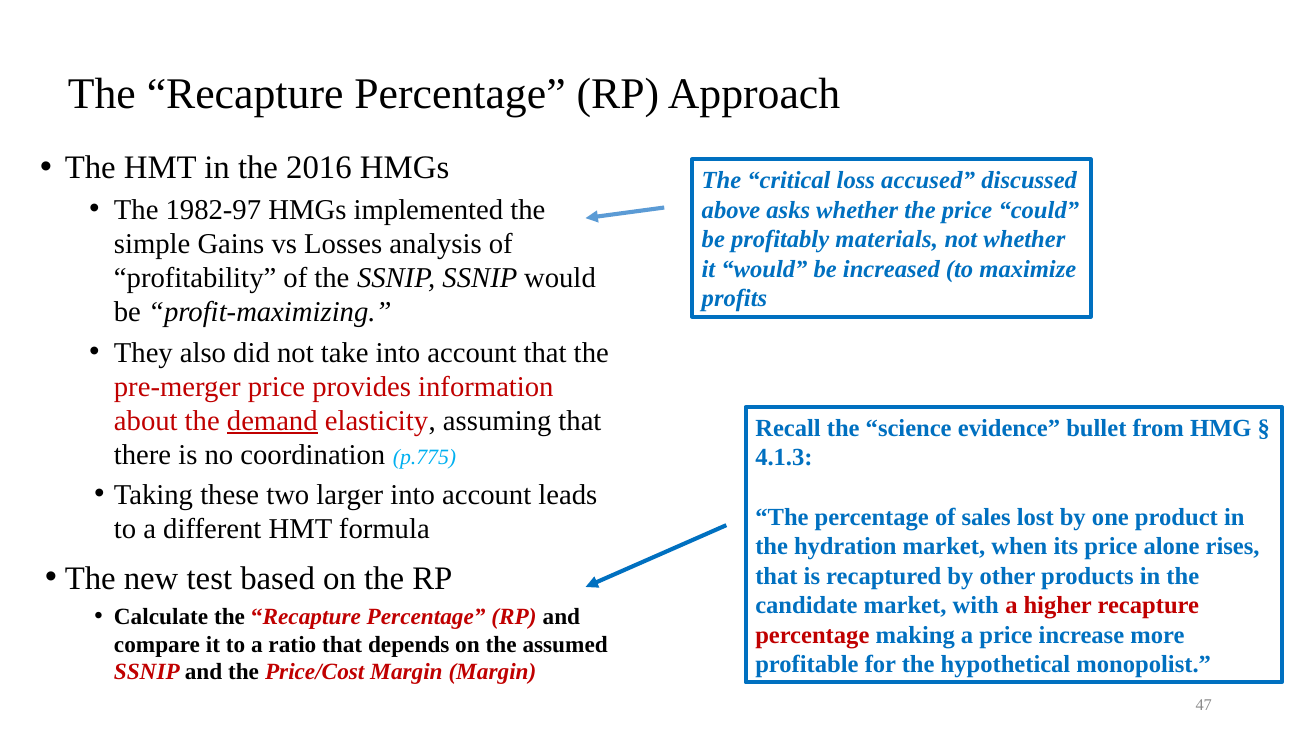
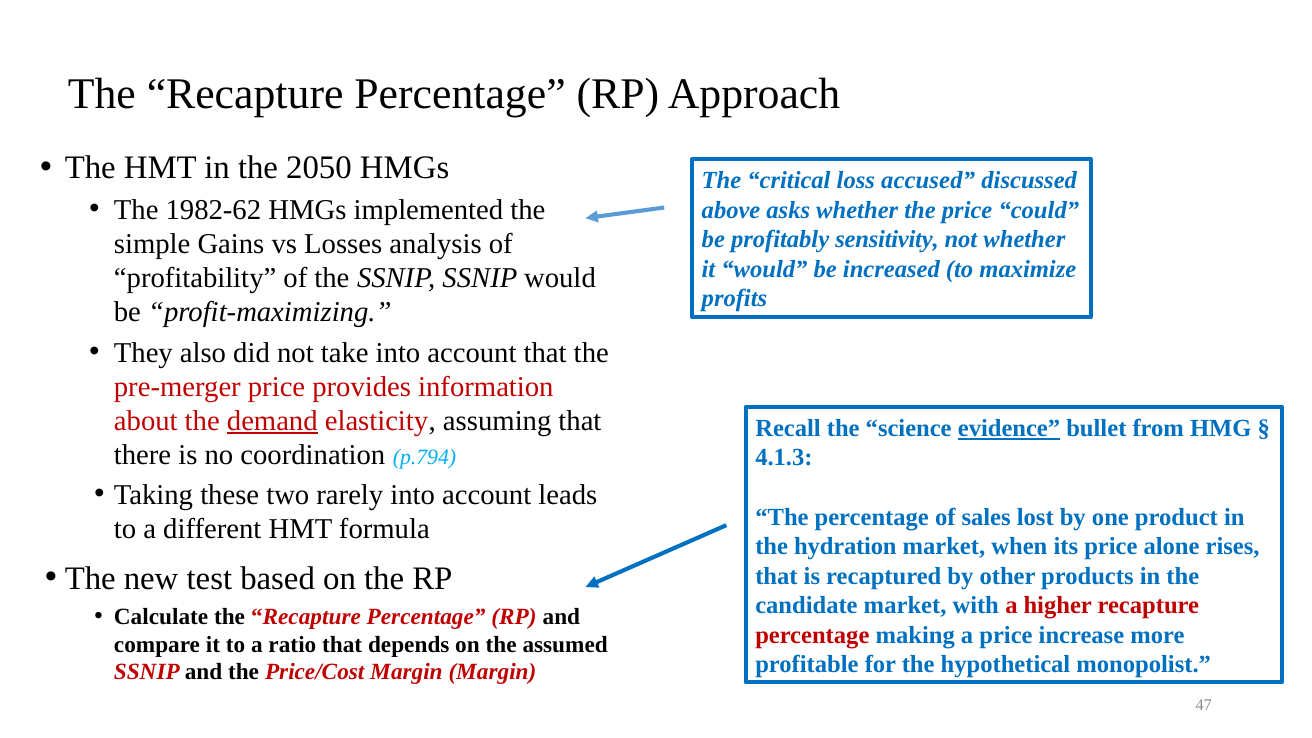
2016: 2016 -> 2050 (319, 168)
1982-97: 1982-97 -> 1982-62 (213, 210)
materials: materials -> sensitivity (887, 240)
evidence underline: none -> present (1009, 428)
p.775: p.775 -> p.794 (425, 457)
larger: larger -> rarely (350, 495)
